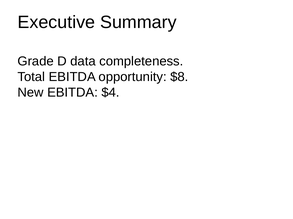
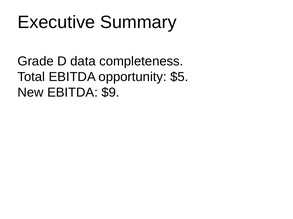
$8: $8 -> $5 (179, 77)
$4: $4 -> $9 (111, 93)
